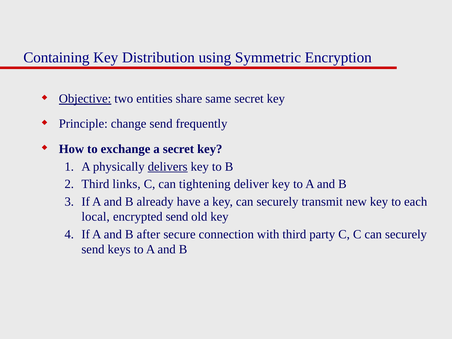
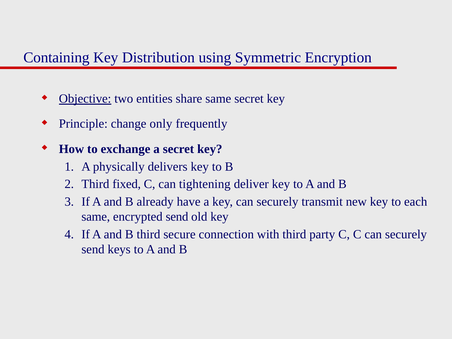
change send: send -> only (161, 124)
delivers underline: present -> none (168, 167)
links: links -> fixed (127, 184)
local: local -> same (96, 217)
B after: after -> third (148, 234)
